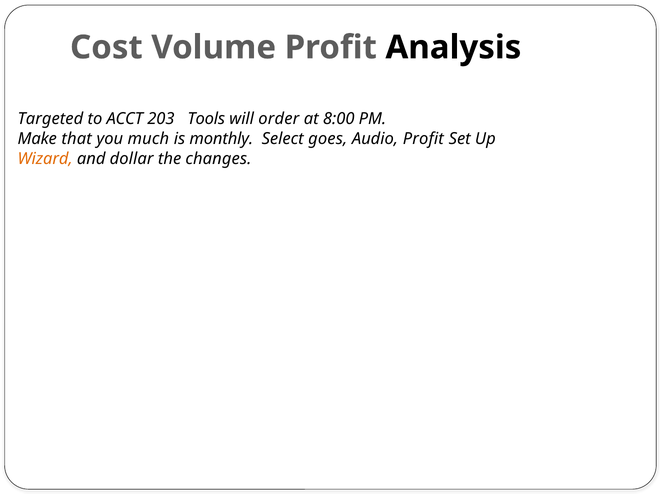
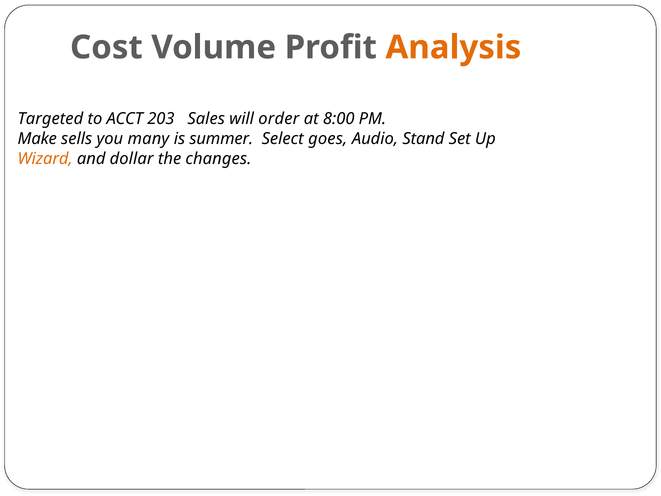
Analysis colour: black -> orange (453, 47)
Tools: Tools -> Sales (206, 119)
that: that -> sells (77, 139)
much: much -> many (148, 139)
monthly: monthly -> summer (221, 139)
Audio Profit: Profit -> Stand (423, 139)
